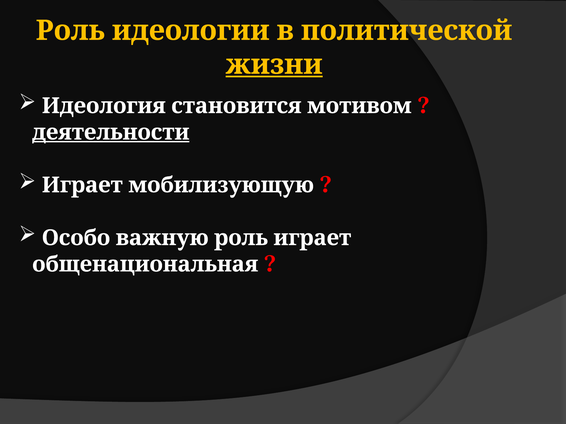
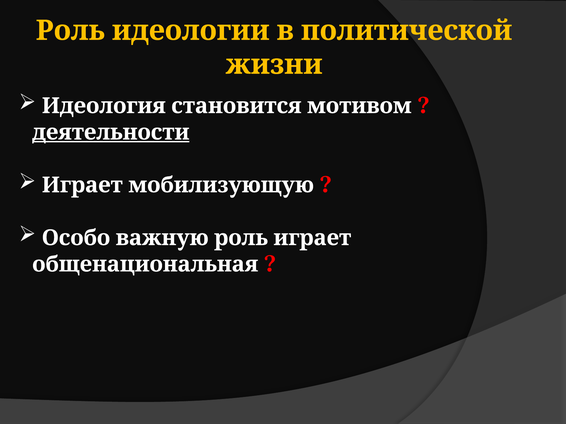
жизни underline: present -> none (274, 65)
